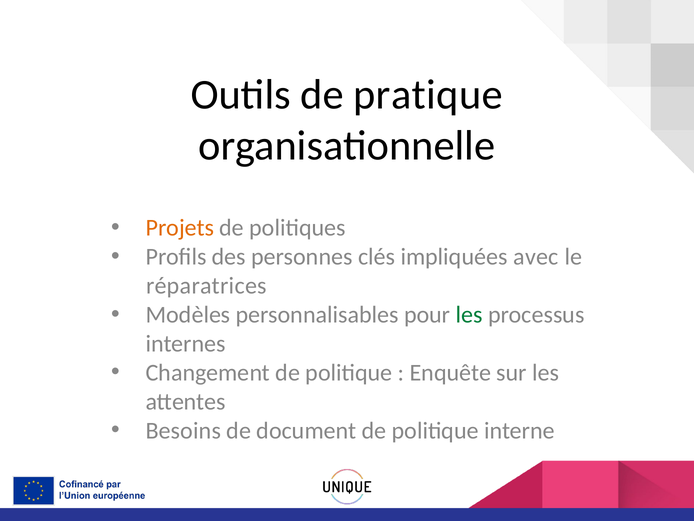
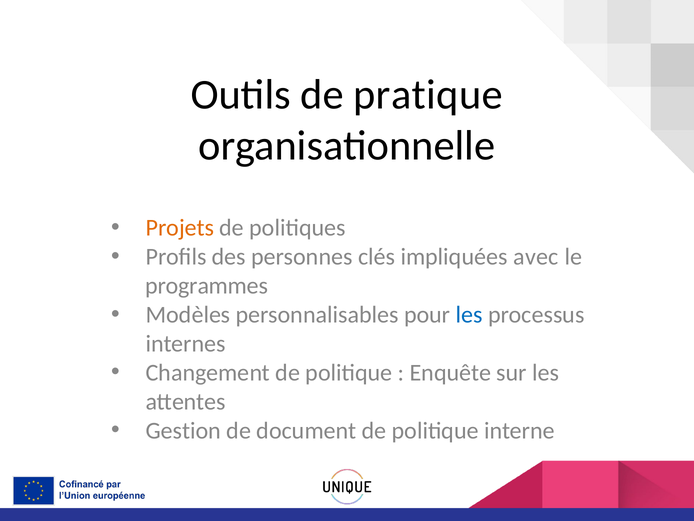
réparatrices: réparatrices -> programmes (207, 286)
les colour: green -> blue (469, 315)
Besoins: Besoins -> Gestion (183, 430)
